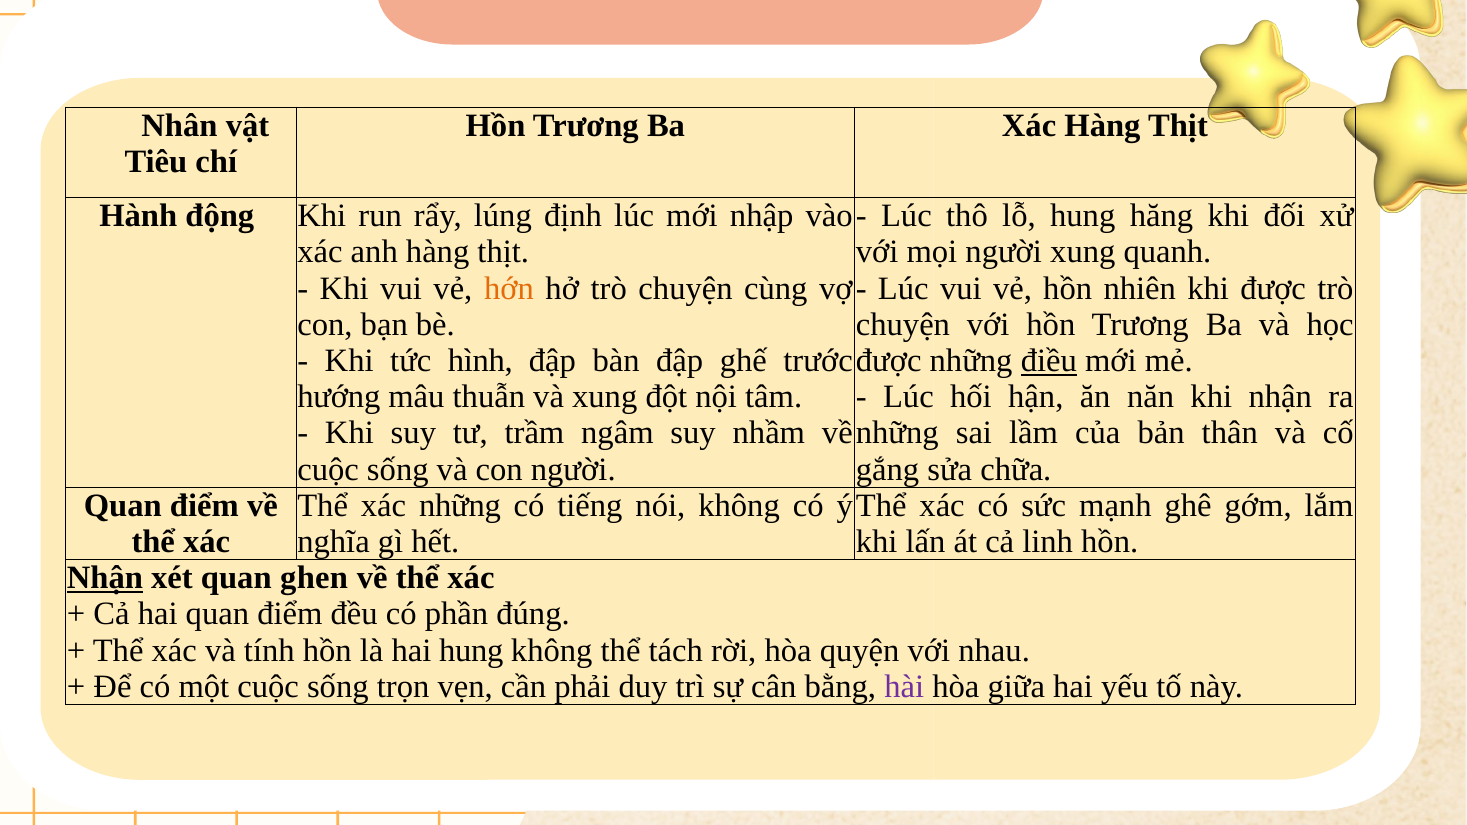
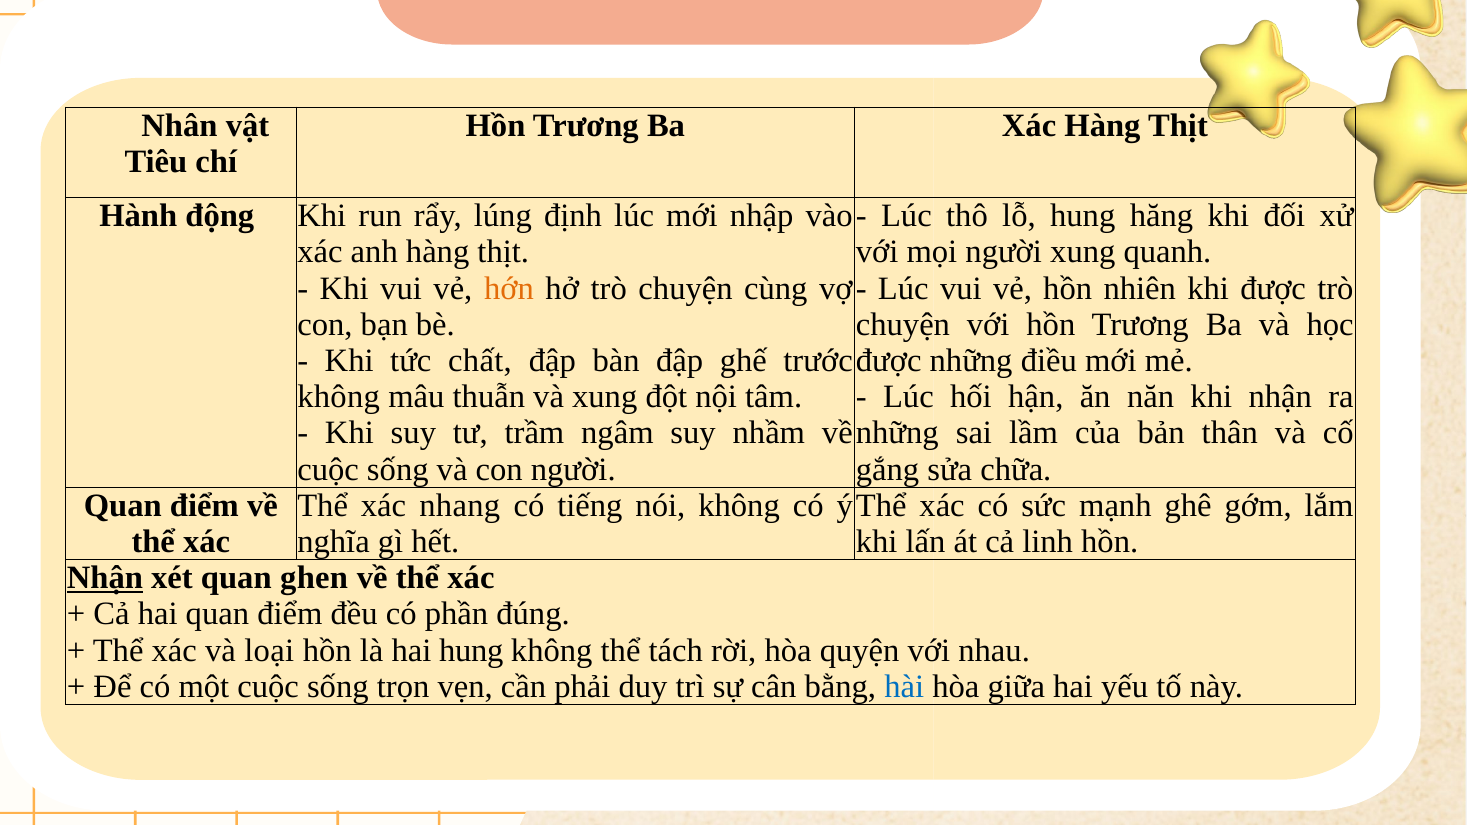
hình: hình -> chất (480, 361)
điều underline: present -> none (1049, 361)
hướng: hướng -> không (339, 397)
xác những: những -> nhang (460, 506)
tính: tính -> loại (269, 651)
hài colour: purple -> blue (904, 687)
